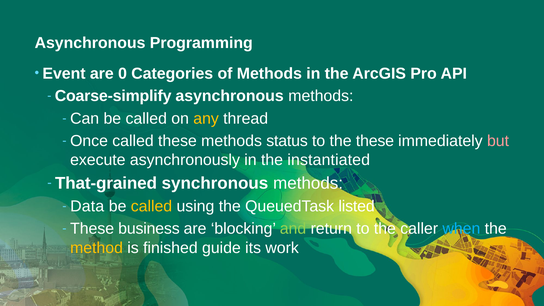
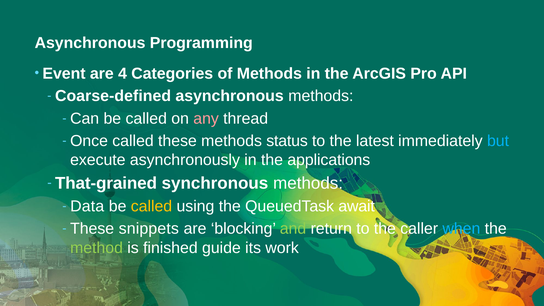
0: 0 -> 4 (123, 74)
Coarse-simplify: Coarse-simplify -> Coarse-defined (113, 96)
any colour: yellow -> pink (206, 119)
the these: these -> latest (375, 141)
but colour: pink -> light blue (498, 141)
instantiated: instantiated -> applications (329, 160)
listed: listed -> await (357, 206)
business: business -> snippets (149, 229)
method colour: yellow -> light green (97, 248)
